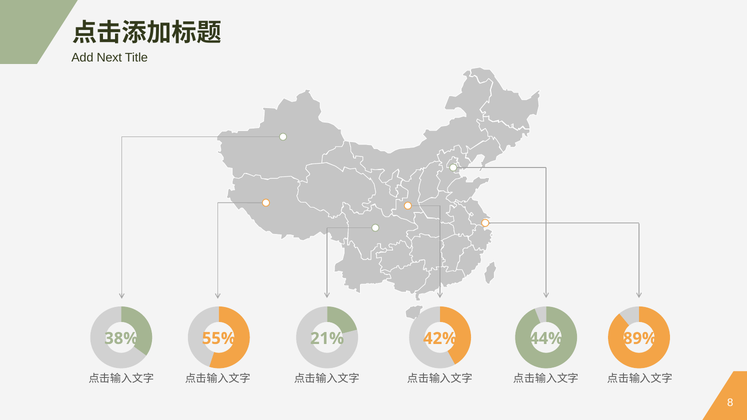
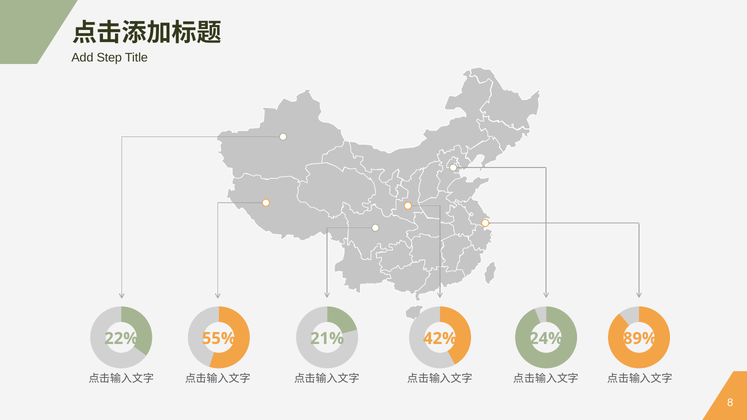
Next: Next -> Step (109, 58)
38%: 38% -> 22% (121, 339)
44%: 44% -> 24% (546, 339)
